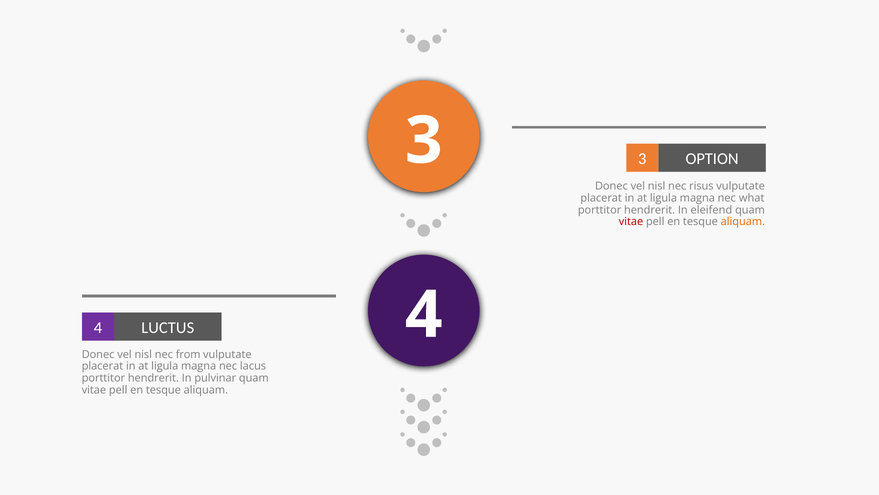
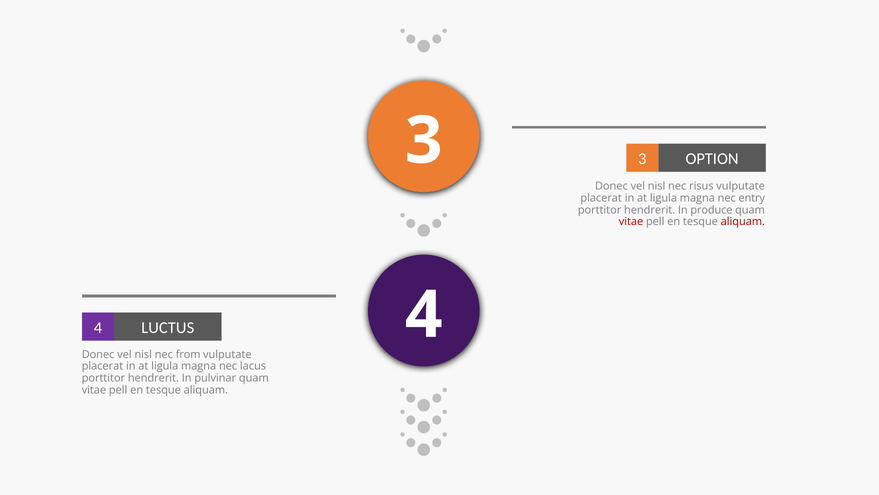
what: what -> entry (752, 198)
eleifend: eleifend -> produce (711, 210)
aliquam colour: orange -> red (743, 222)
